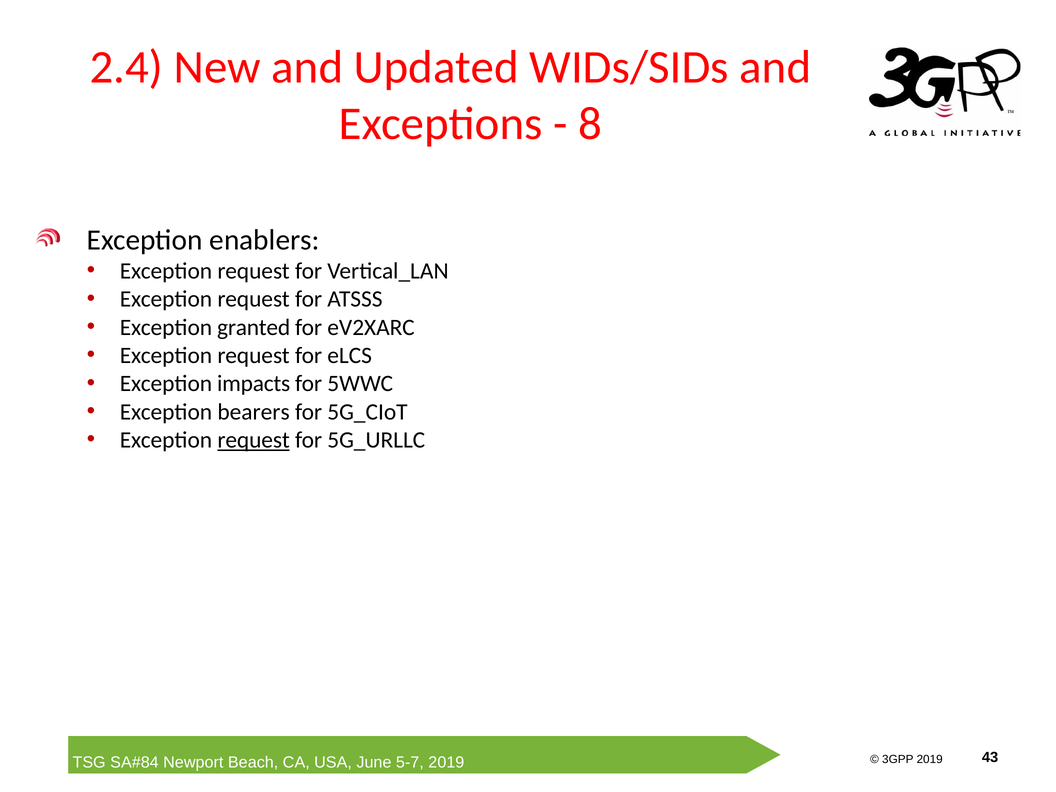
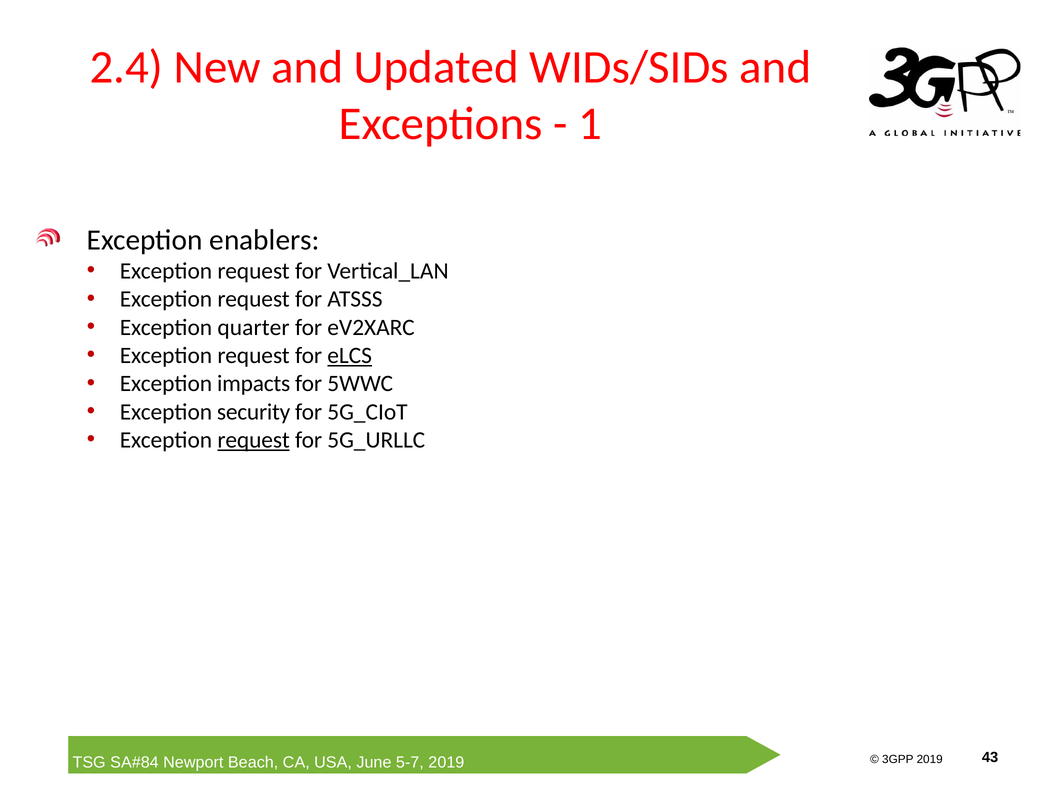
8: 8 -> 1 (590, 124)
granted: granted -> quarter (253, 327)
eLCS underline: none -> present (350, 356)
bearers: bearers -> security (254, 412)
